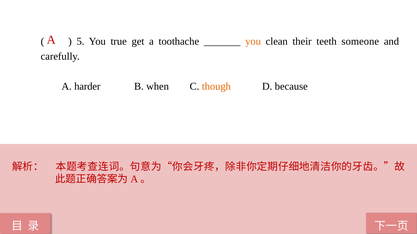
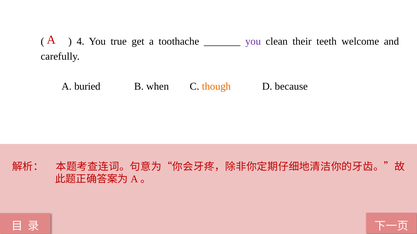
5: 5 -> 4 (81, 41)
you colour: orange -> purple (253, 41)
someone: someone -> welcome (360, 41)
harder: harder -> buried (87, 86)
